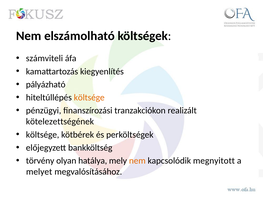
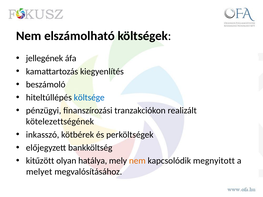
számviteli: számviteli -> jellegének (45, 58)
pályázható: pályázható -> beszámoló (46, 85)
költsége colour: orange -> blue (89, 98)
költsége: költsége -> inkasszó (43, 135)
törvény: törvény -> kitűzött (40, 161)
